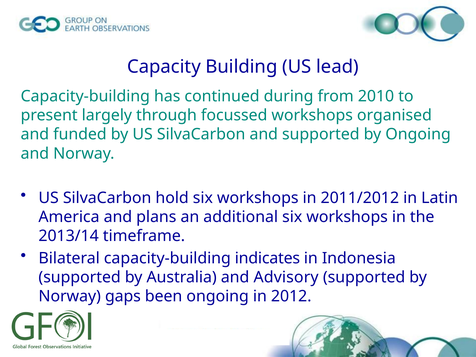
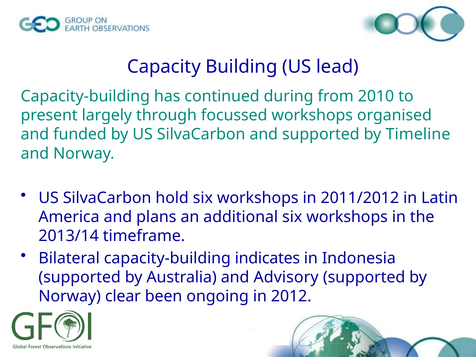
by Ongoing: Ongoing -> Timeline (418, 134)
gaps: gaps -> clear (123, 296)
